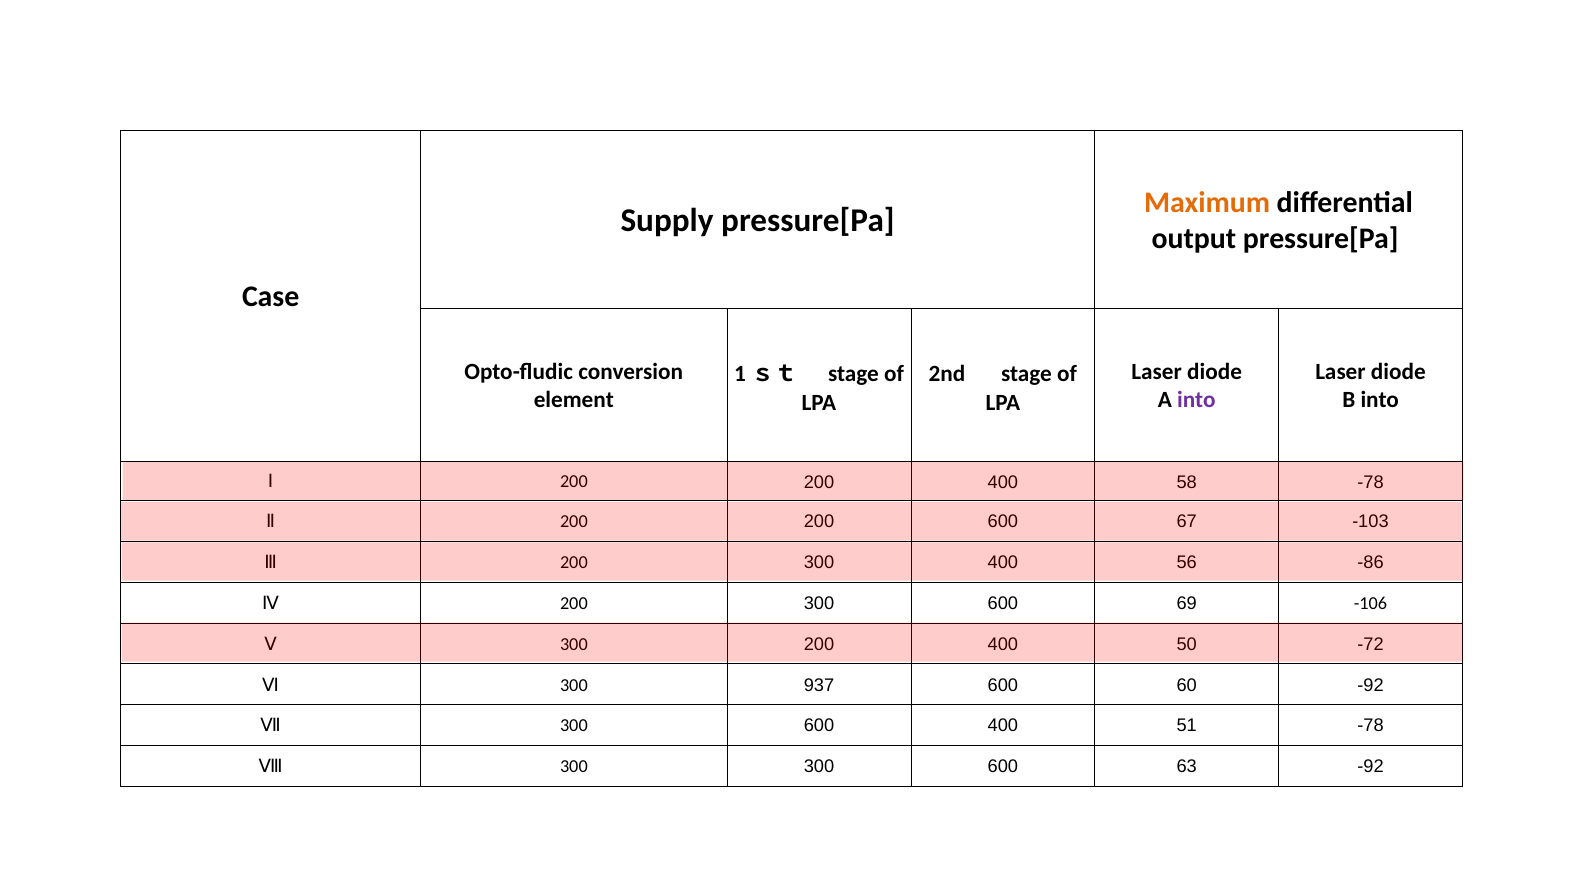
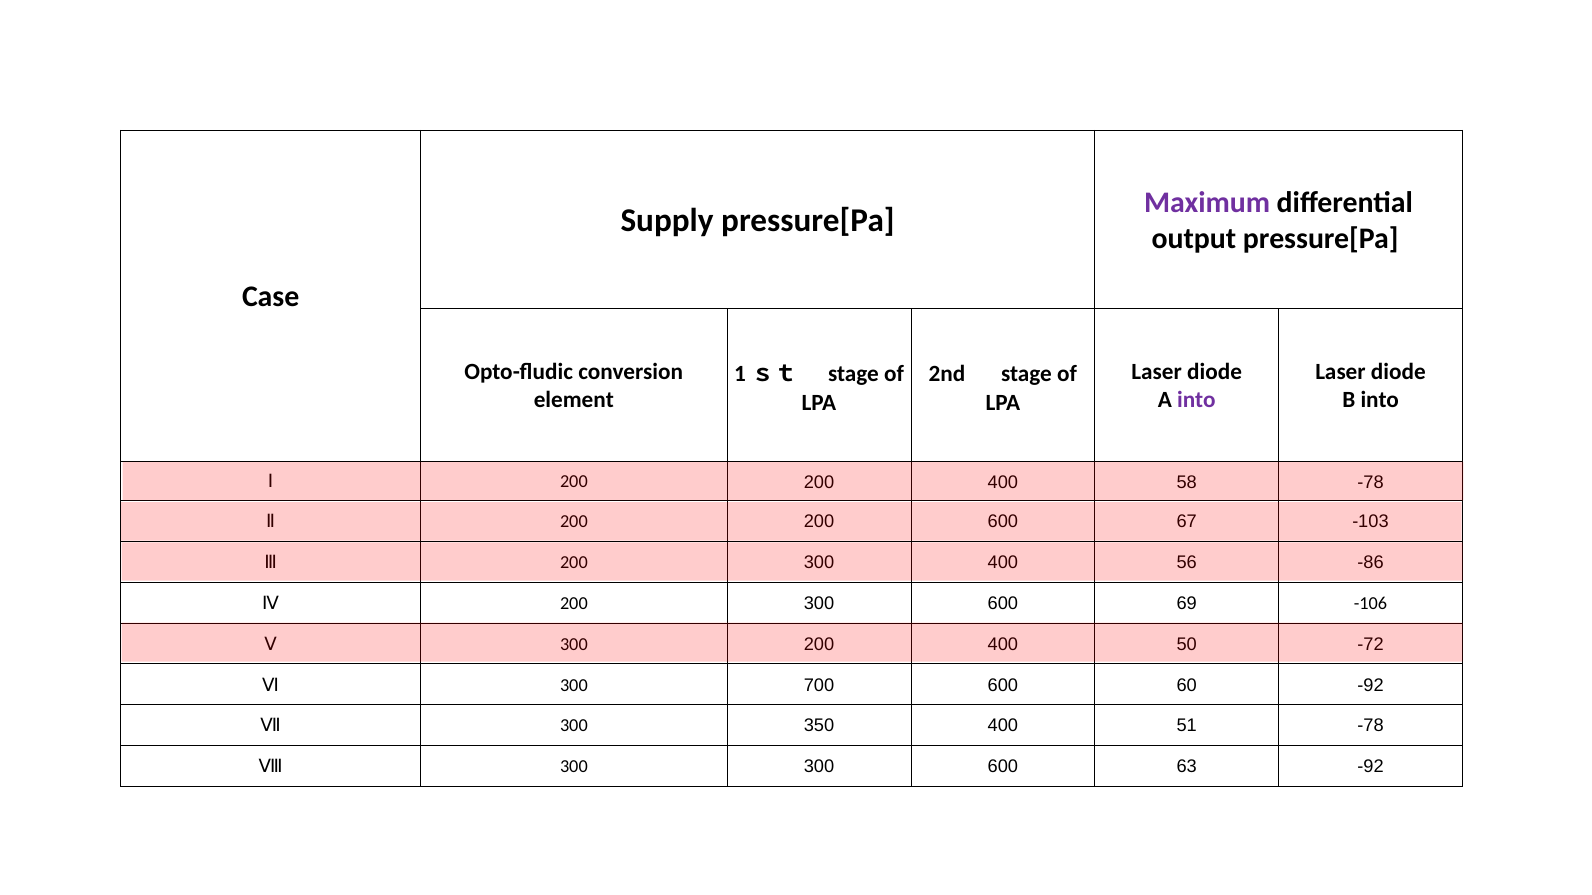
Maximum colour: orange -> purple (1207, 202)
937: 937 -> 700 (819, 686)
Ⅶ 300 600: 600 -> 350 (819, 726)
